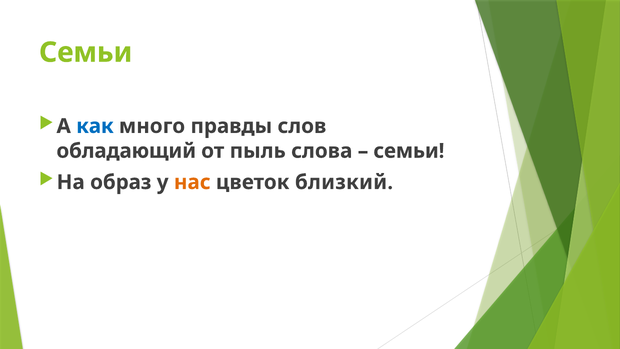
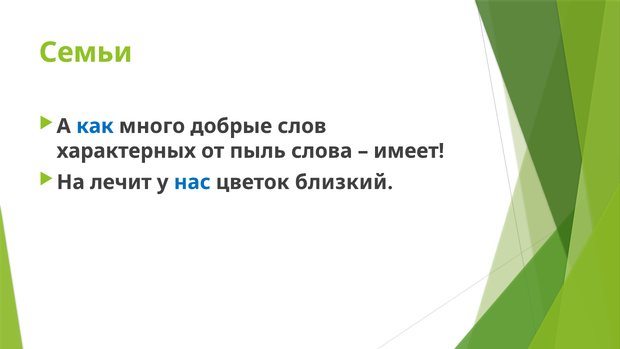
правды: правды -> добрые (231, 126)
обладающий: обладающий -> характерных (126, 151)
семьи: семьи -> имеет (409, 151)
образ: образ -> лечит (121, 182)
нас colour: orange -> blue (192, 182)
